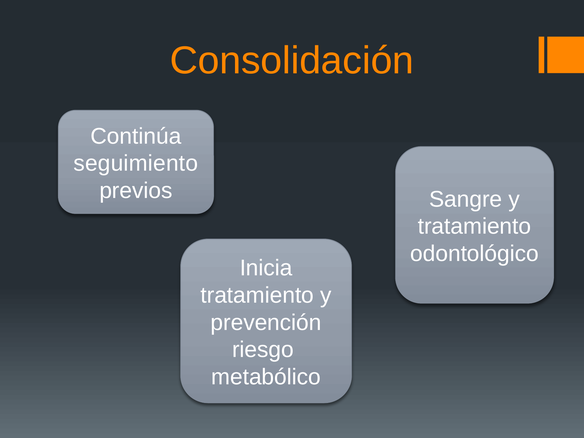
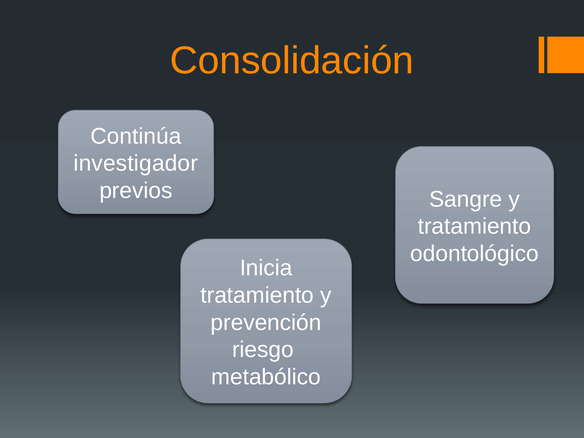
seguimiento: seguimiento -> investigador (136, 163)
